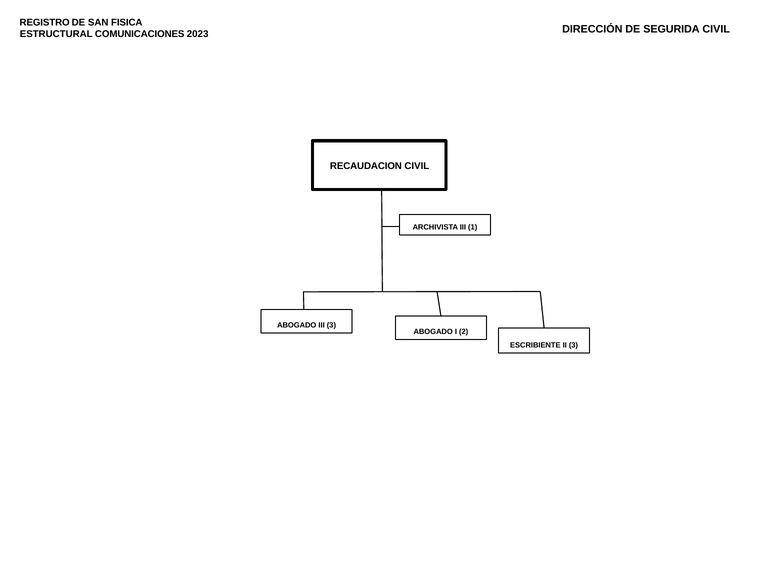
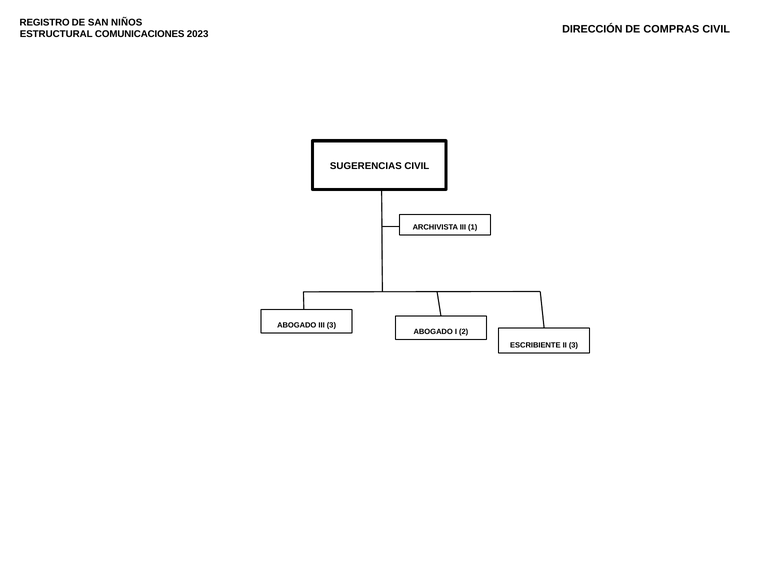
FISICA: FISICA -> NIÑOS (127, 22)
SEGURIDA: SEGURIDA -> COMPRAS (671, 29)
RECAUDACION: RECAUDACION -> SUGERENCIAS (366, 166)
